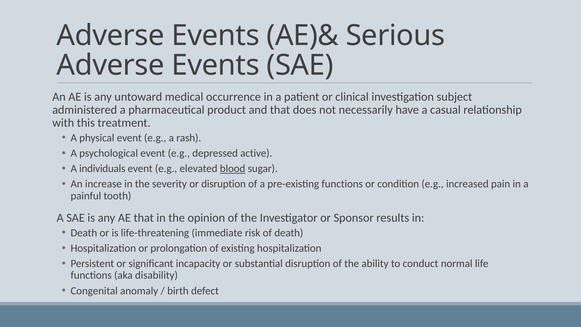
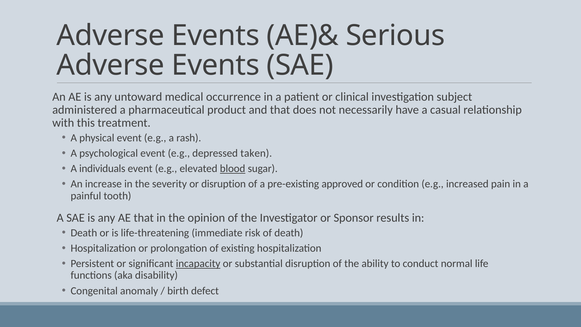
active: active -> taken (256, 153)
pre-existing functions: functions -> approved (342, 184)
incapacity underline: none -> present (198, 263)
